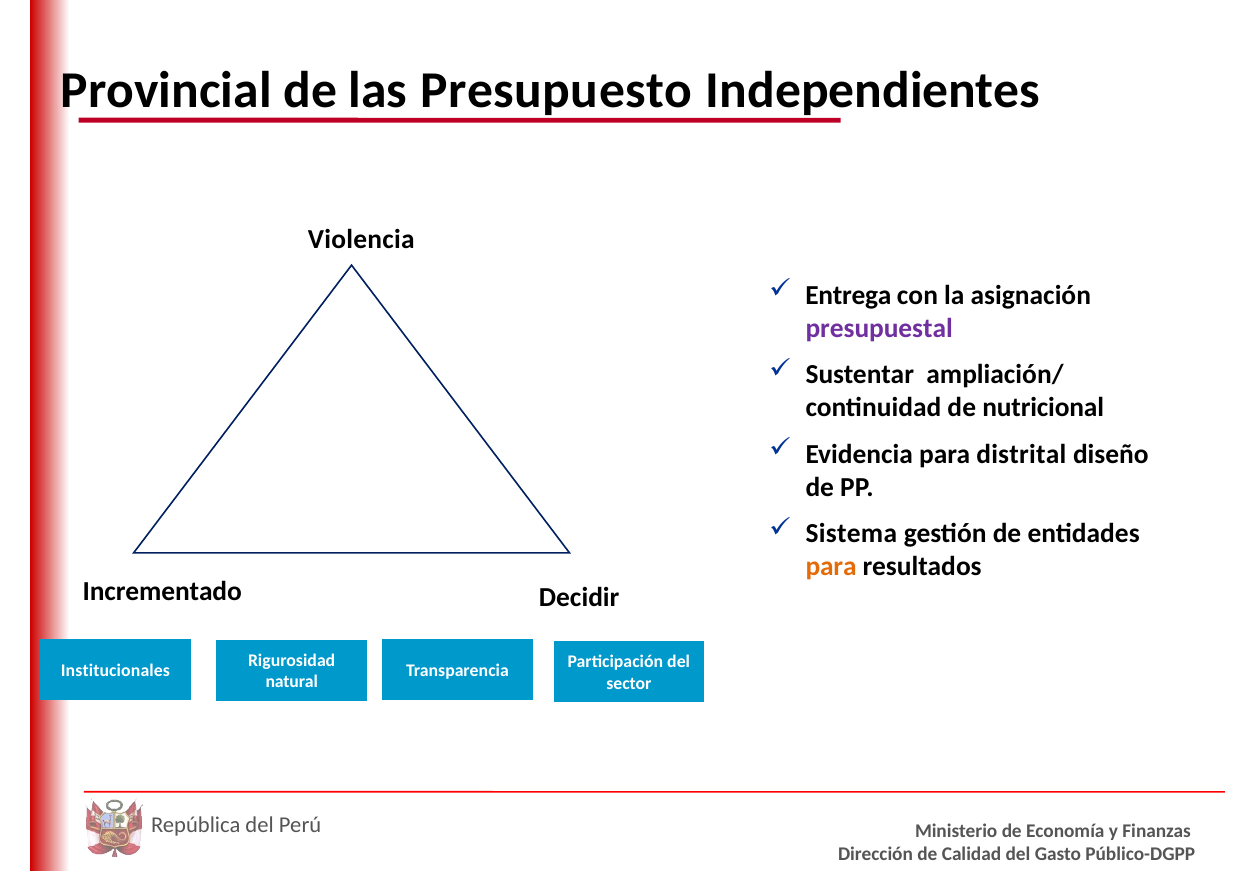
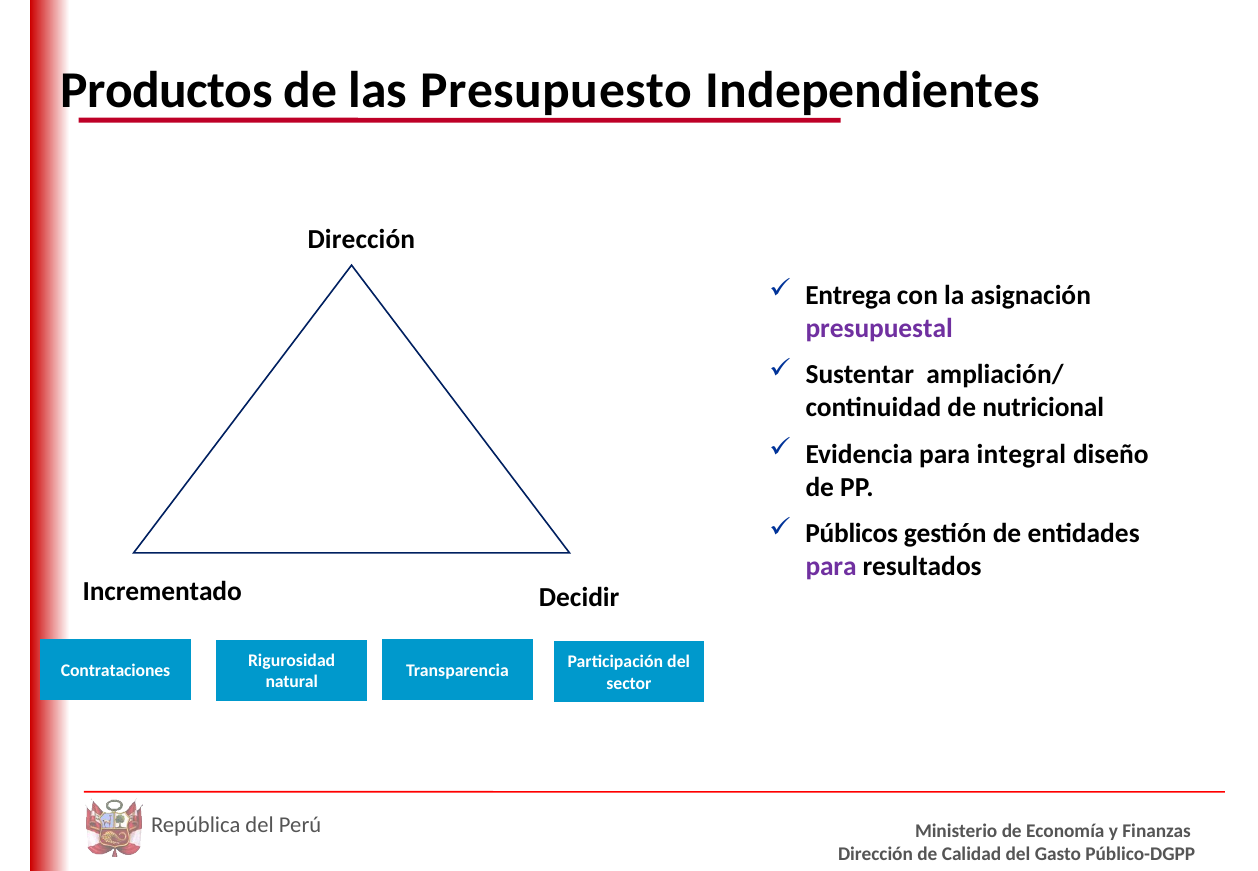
Provincial: Provincial -> Productos (166, 91)
Violencia: Violencia -> Dirección (361, 239)
distrital: distrital -> integral (1021, 454)
Sistema: Sistema -> Públicos (852, 534)
para colour: orange -> purple (831, 567)
Institucionales: Institucionales -> Contrataciones (116, 671)
